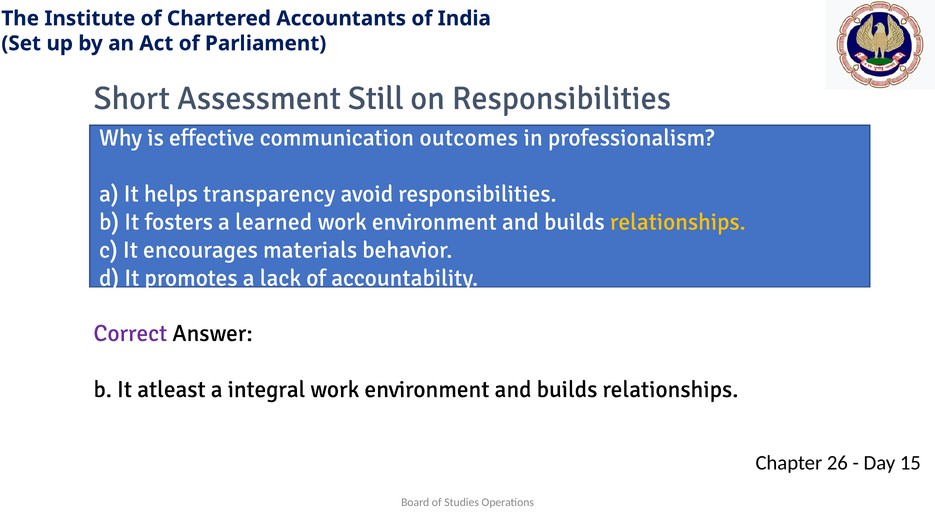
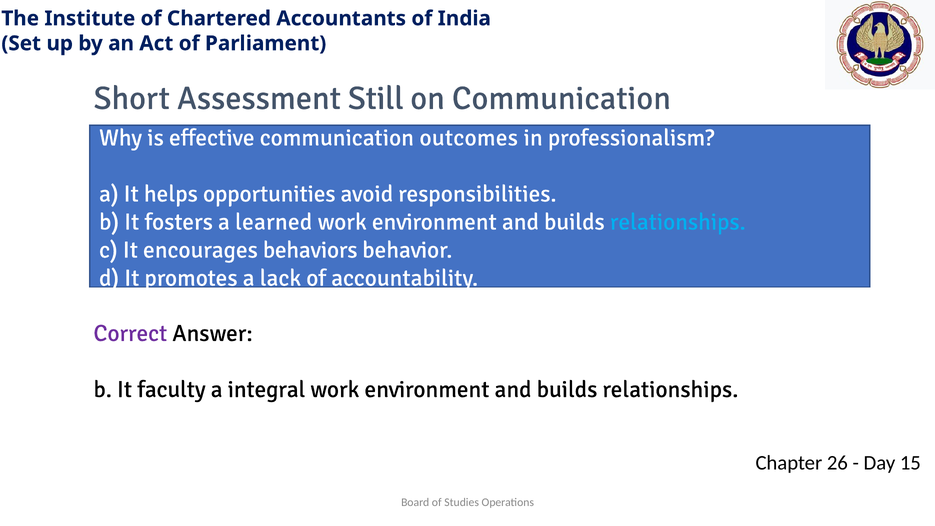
on Responsibilities: Responsibilities -> Communication (561, 98)
transparency: transparency -> opportunities (269, 194)
relationships colour: yellow -> light blue (678, 222)
materials: materials -> behaviors (310, 250)
atleast: atleast -> faculty (171, 389)
